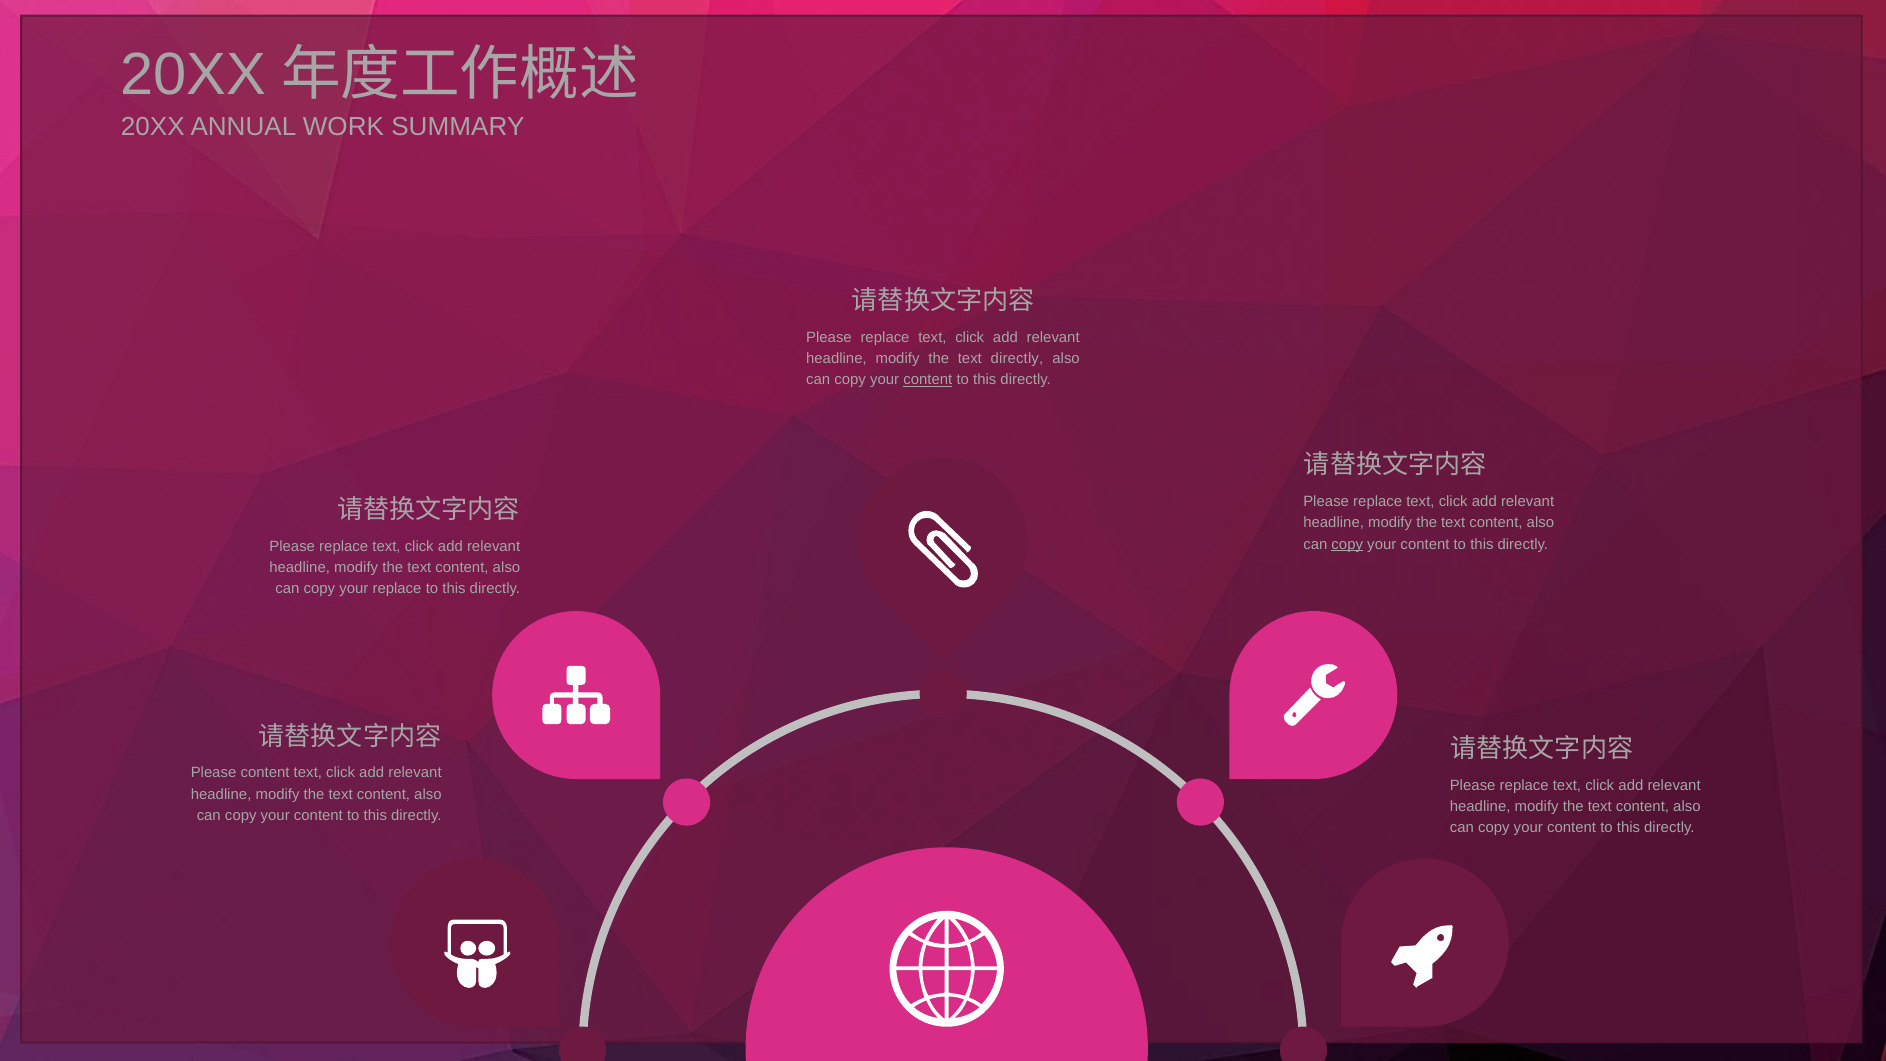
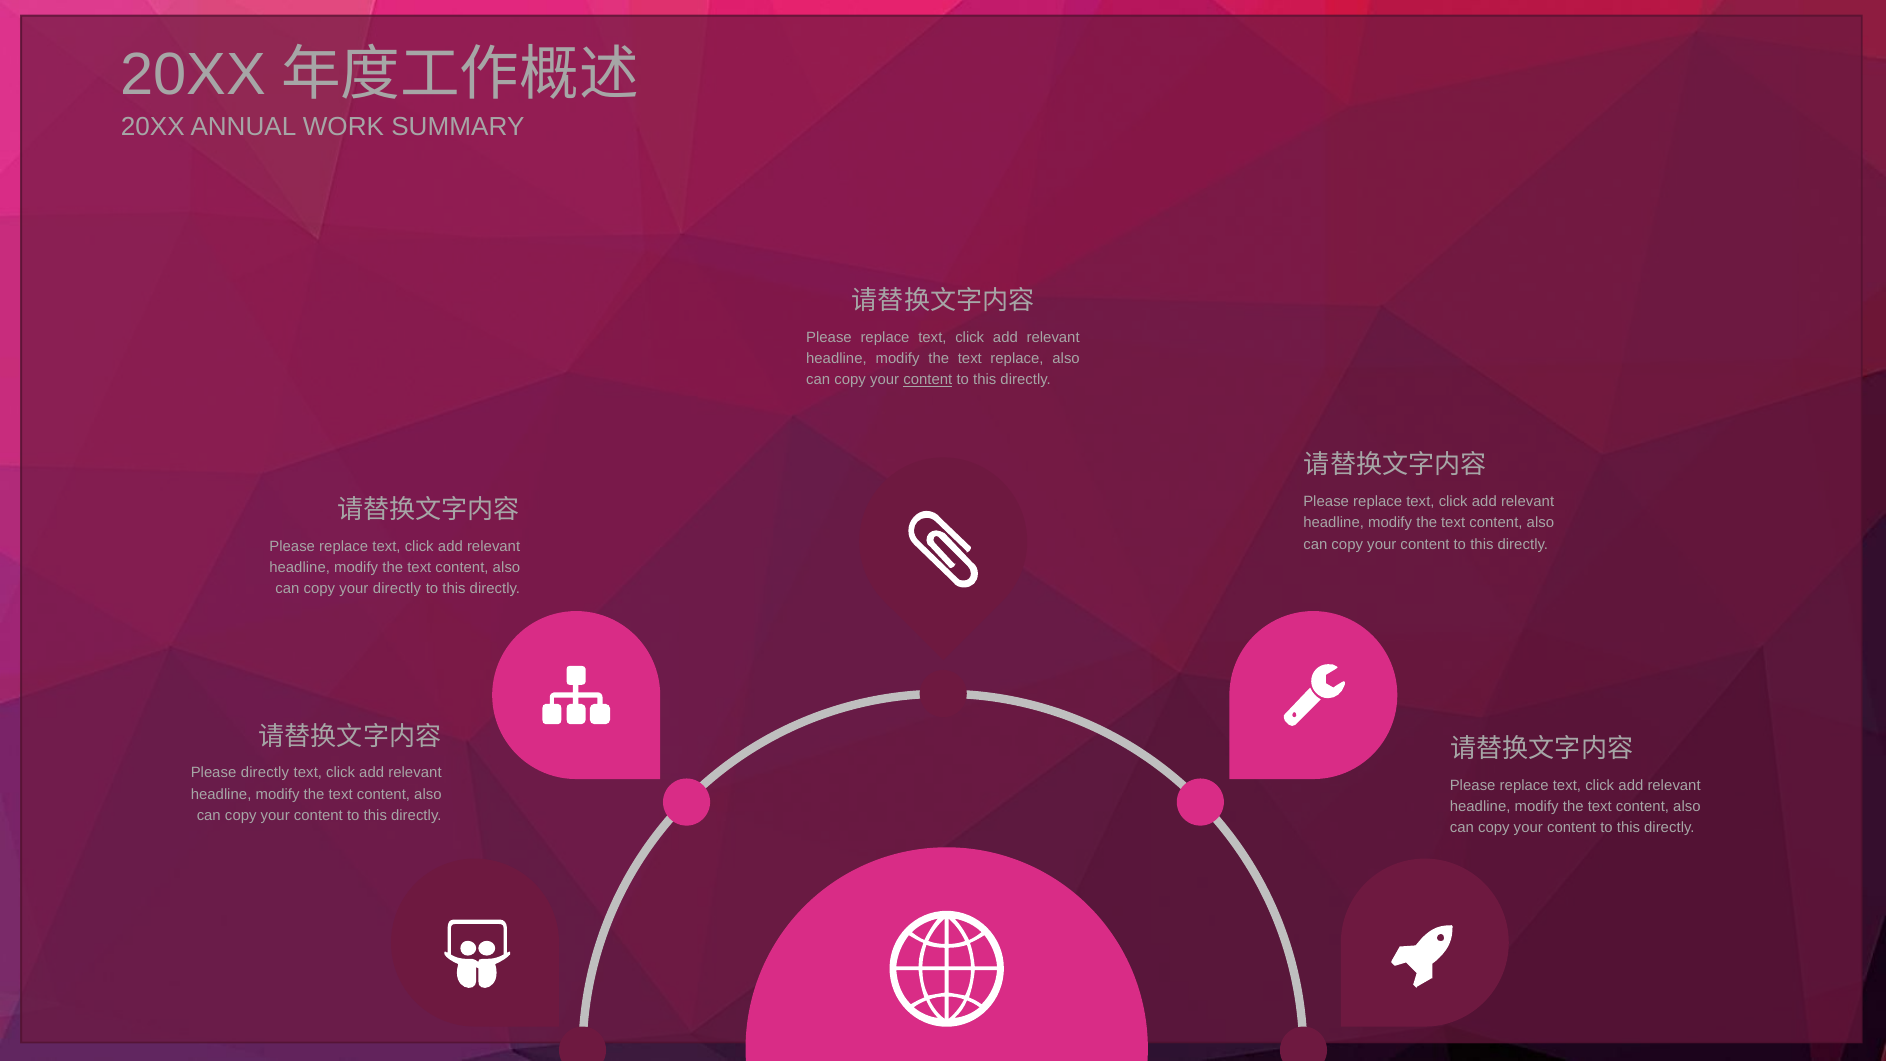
text directly: directly -> replace (1017, 359)
copy underline: present -> none (1347, 544)
your replace: replace -> directly (397, 589)
Please content: content -> directly (265, 773)
